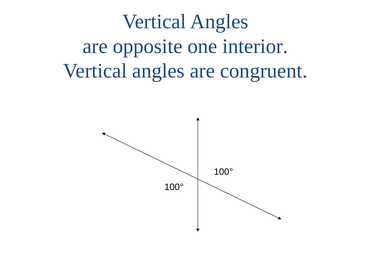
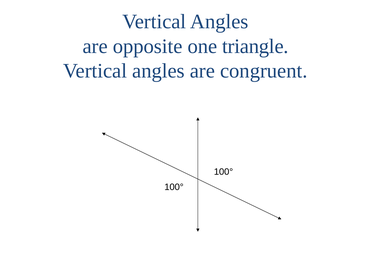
interior: interior -> triangle (255, 46)
